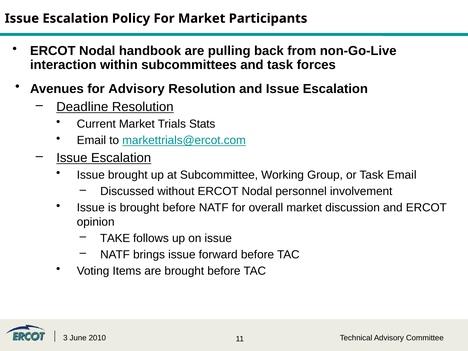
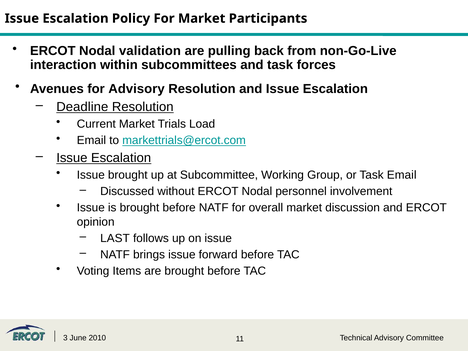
handbook: handbook -> validation (150, 51)
Stats: Stats -> Load (202, 124)
TAKE: TAKE -> LAST (115, 238)
